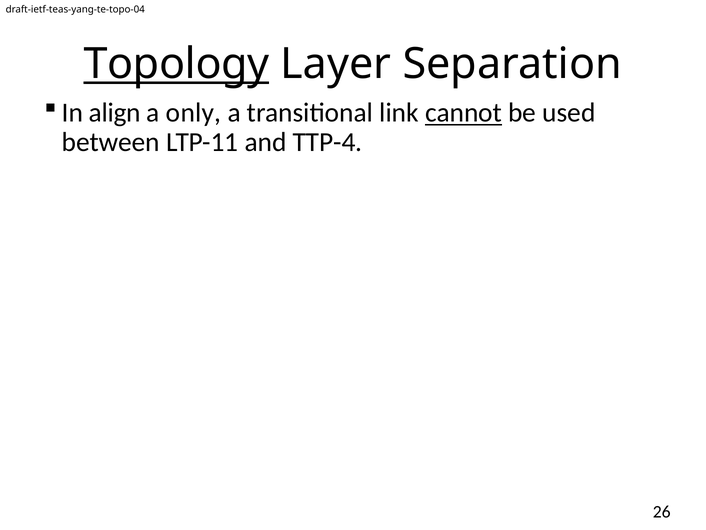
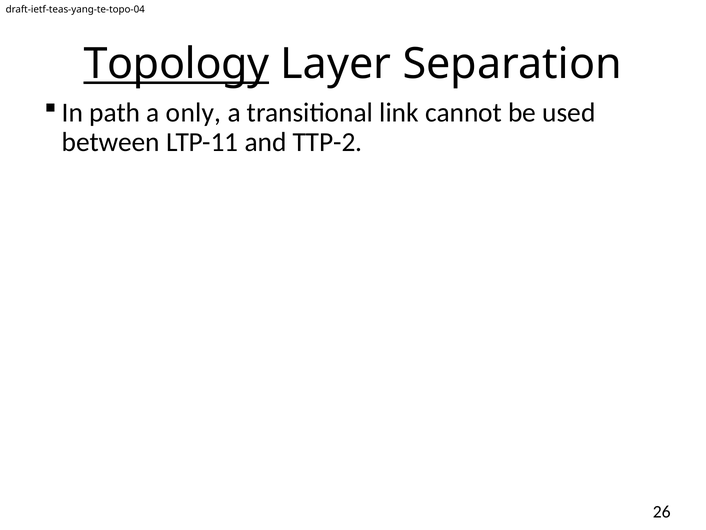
align: align -> path (115, 113)
cannot underline: present -> none (463, 113)
TTP-4: TTP-4 -> TTP-2 (327, 142)
